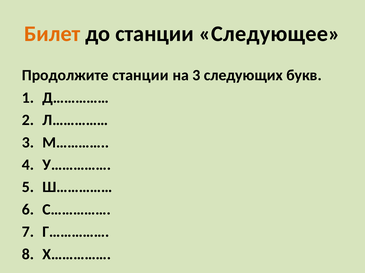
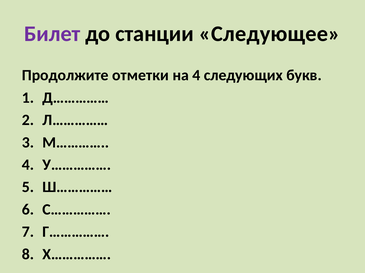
Билет colour: orange -> purple (52, 34)
Продолжите станции: станции -> отметки (140, 75)
на 3: 3 -> 4 (196, 75)
